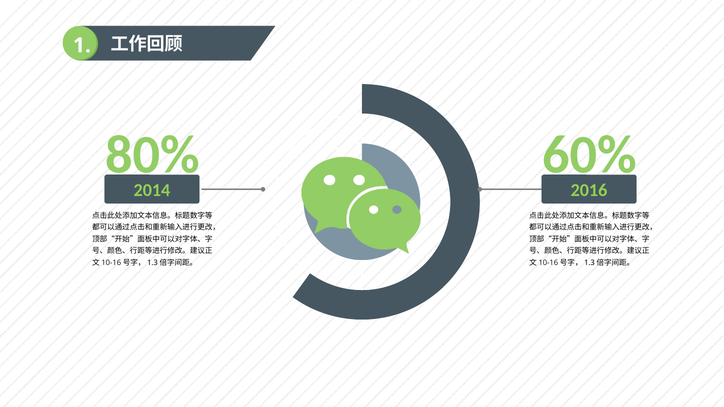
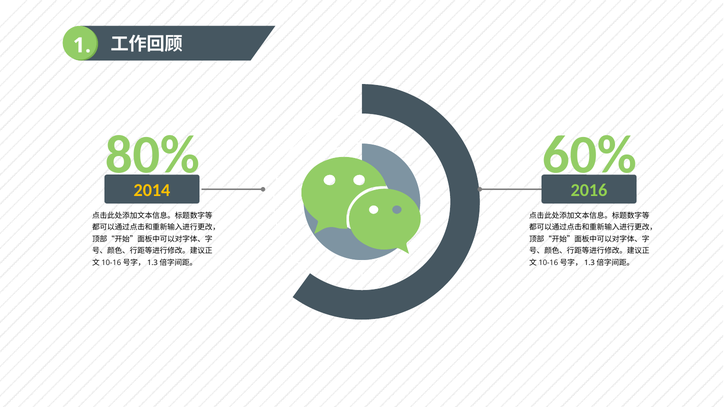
2014 colour: light green -> yellow (152, 190)
